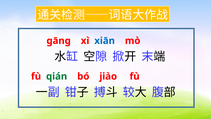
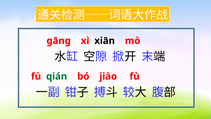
xiān colour: blue -> black (105, 41)
